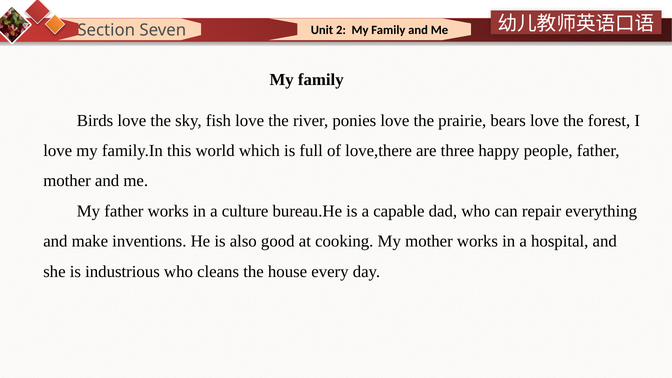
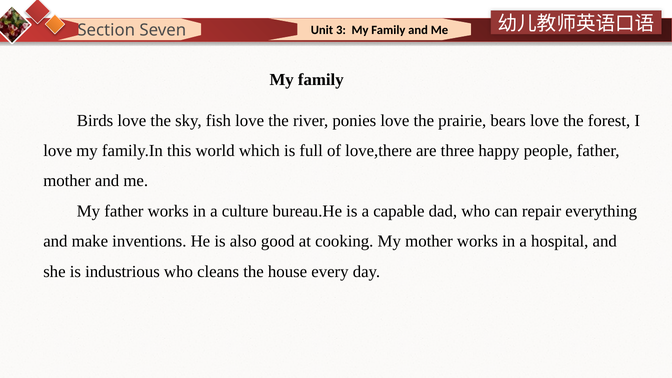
2: 2 -> 3 (341, 30)
